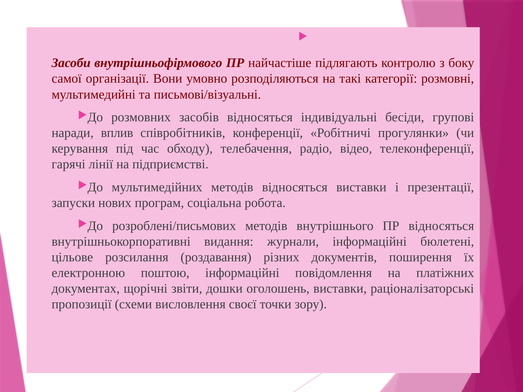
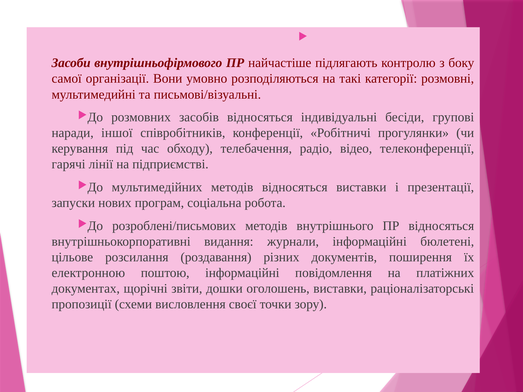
вплив: вплив -> іншої (117, 133)
